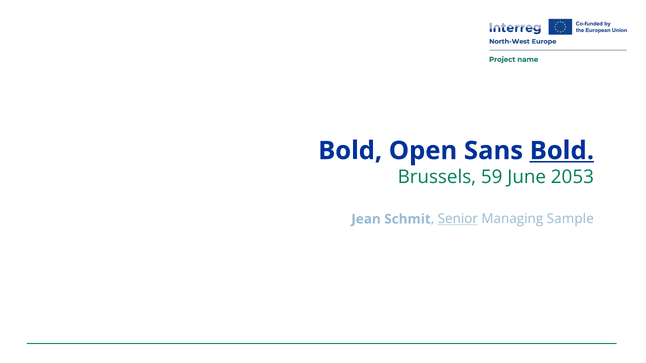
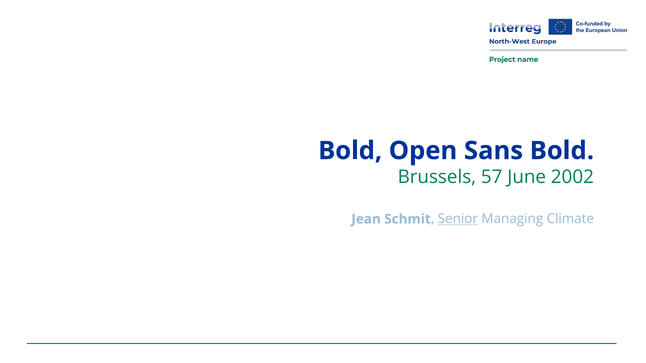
Bold underline: present -> none (562, 151)
59: 59 -> 57 (492, 177)
2053: 2053 -> 2002 (572, 177)
Sample: Sample -> Climate (570, 219)
